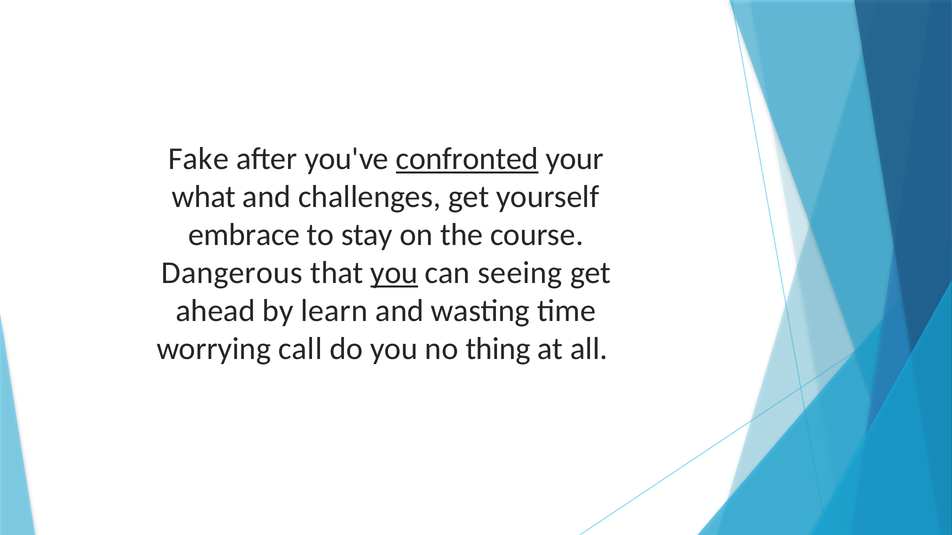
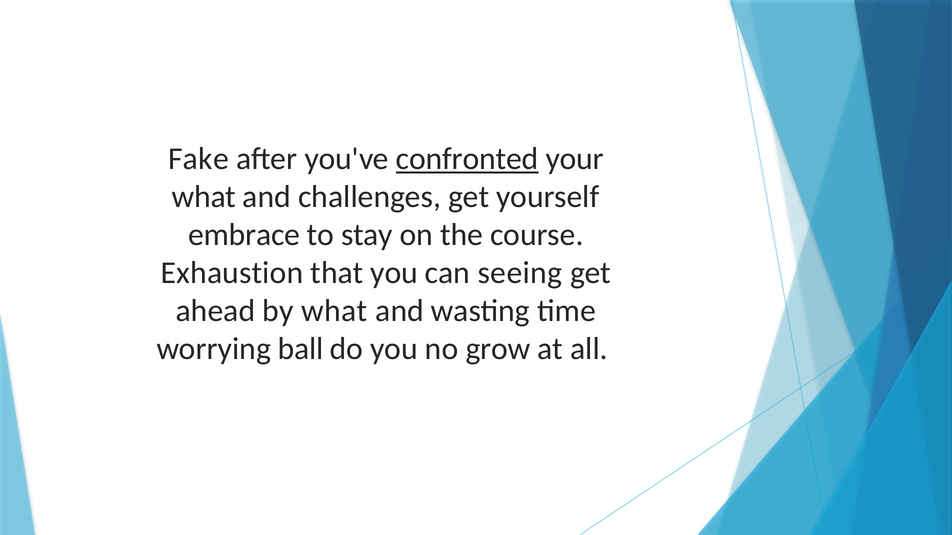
Dangerous: Dangerous -> Exhaustion (232, 273)
you underline: present -> none (394, 273)
by learn: learn -> what (334, 311)
call: call -> ball (301, 349)
thing: thing -> grow (498, 349)
